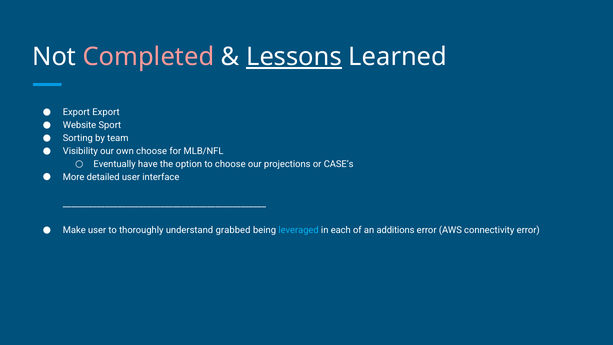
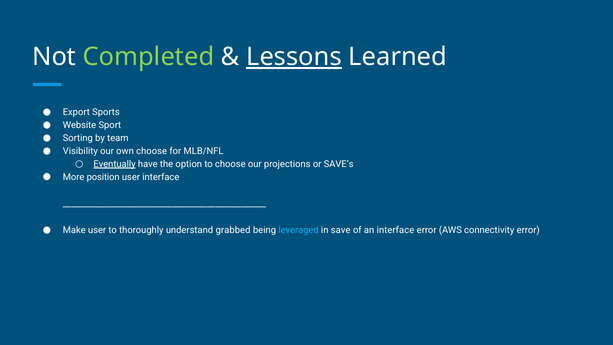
Completed colour: pink -> light green (149, 57)
Export Export: Export -> Sports (106, 112)
Eventually underline: none -> present (115, 164)
CASE’s: CASE’s -> SAVE’s (339, 164)
detailed: detailed -> position (103, 177)
each: each -> save (341, 230)
an additions: additions -> interface (395, 230)
